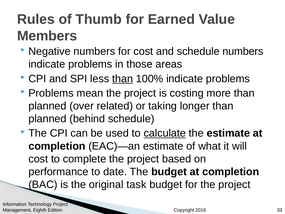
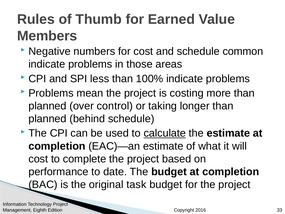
schedule numbers: numbers -> common (243, 51)
than underline: present -> none (123, 79)
related: related -> control (115, 106)
